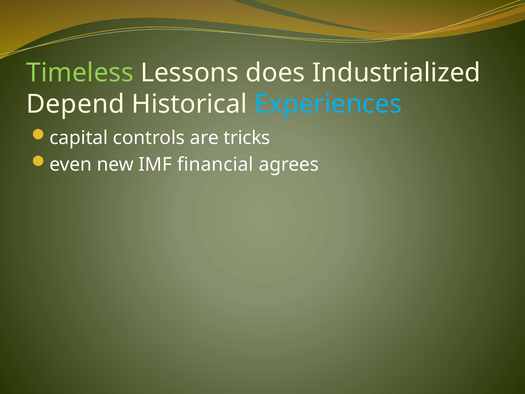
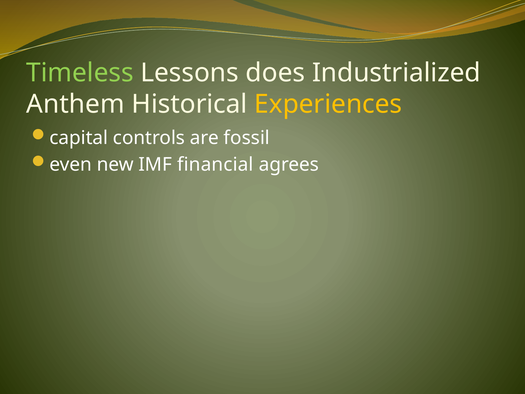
Depend: Depend -> Anthem (75, 104)
Experiences colour: light blue -> yellow (328, 104)
tricks: tricks -> fossil (247, 138)
